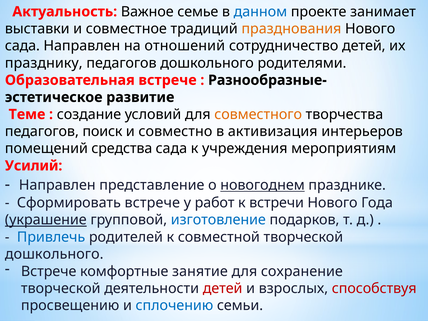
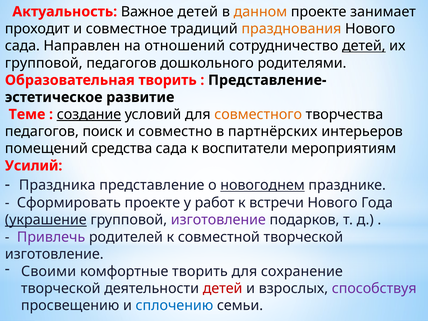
Важное семье: семье -> детей (198, 12)
данном colour: blue -> orange (260, 12)
выставки: выставки -> проходит (37, 29)
детей underline: none -> present (364, 46)
празднику: празднику -> групповой (44, 63)
Образовательная встрече: встрече -> творить (168, 80)
Разнообразные-: Разнообразные- -> Представление- (267, 80)
создание underline: none -> present (89, 114)
активизация: активизация -> партнёрских (273, 131)
учреждения: учреждения -> воспитатели (245, 149)
Направлен: Направлен -> Праздника (57, 185)
Сформировать встрече: встрече -> проекте (152, 203)
изготовление colour: blue -> purple (218, 220)
Привлечь colour: blue -> purple (51, 237)
дошкольного: дошкольного -> изготовление (54, 254)
Встрече: Встрече -> Своими (49, 271)
комфортные занятие: занятие -> творить (200, 271)
способствуя colour: red -> purple (374, 288)
